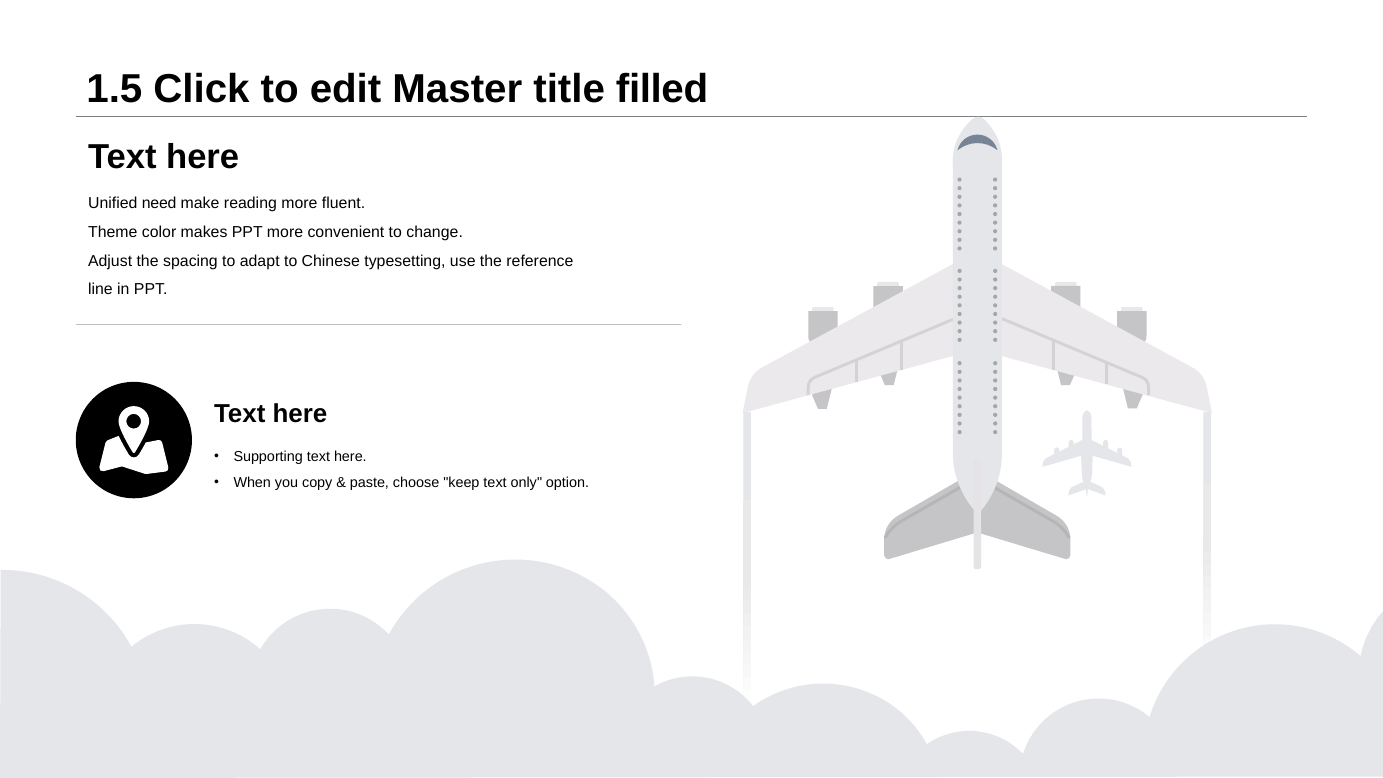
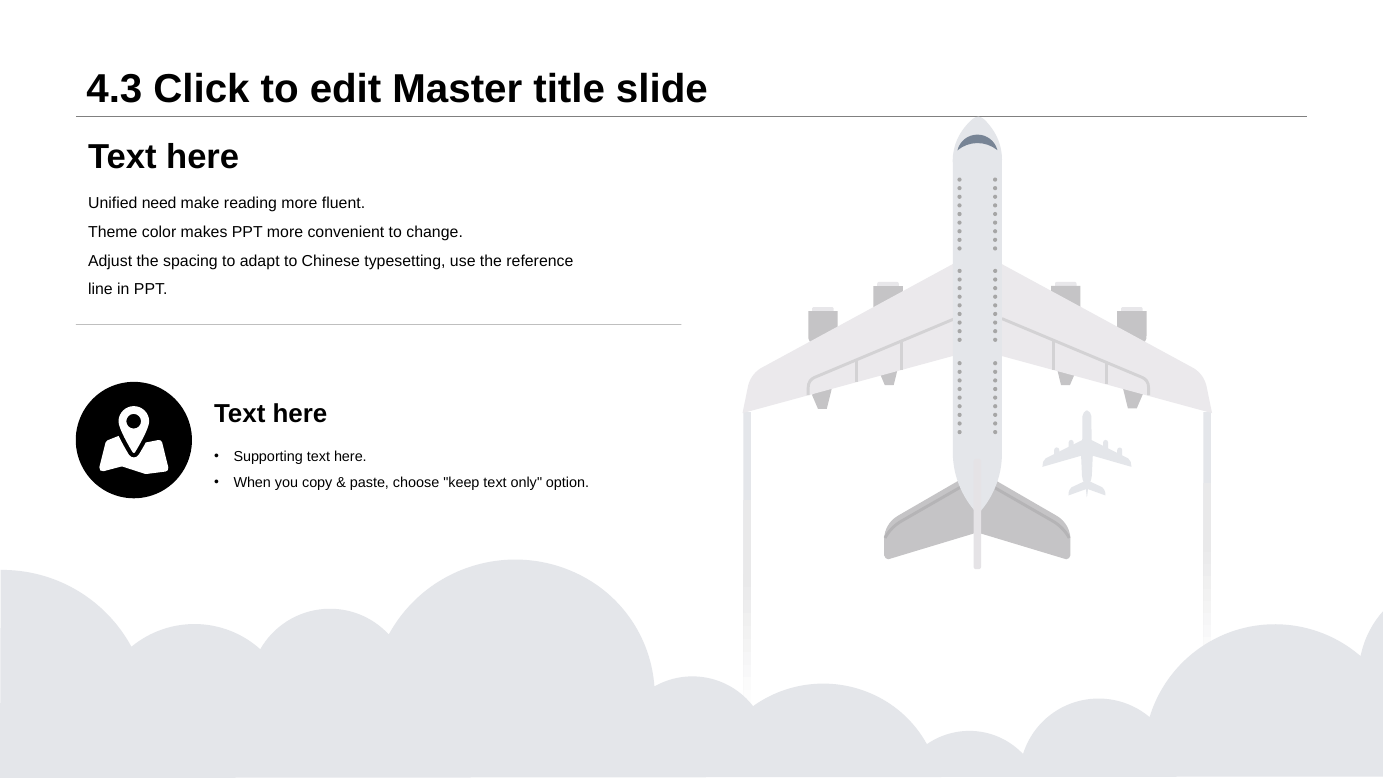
1.5: 1.5 -> 4.3 (114, 89)
filled: filled -> slide (662, 89)
